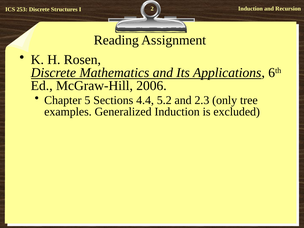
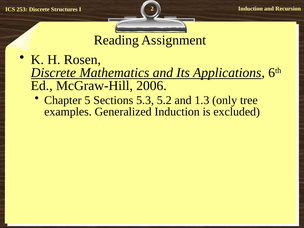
4.4: 4.4 -> 5.3 (145, 100)
2.3: 2.3 -> 1.3 (202, 100)
